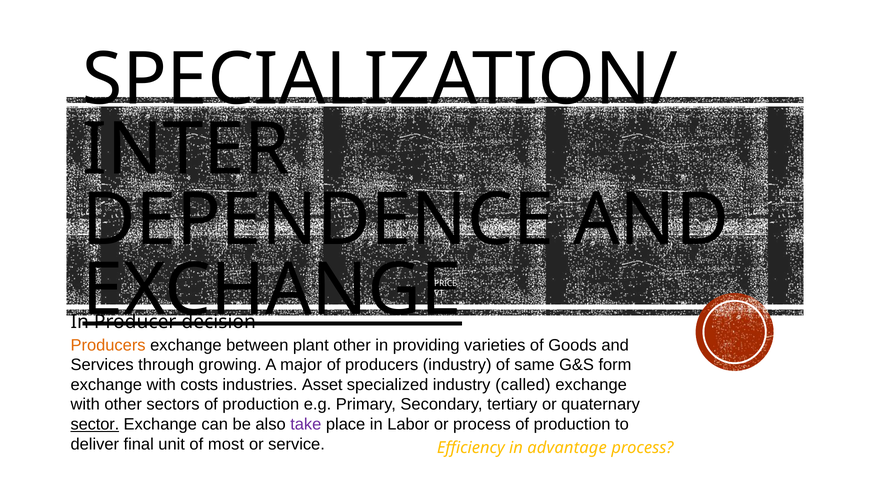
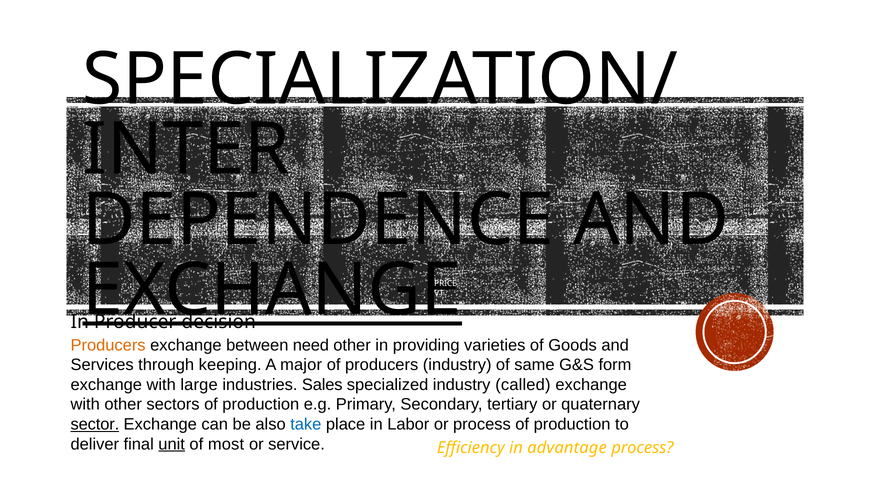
plant: plant -> need (311, 346)
growing: growing -> keeping (230, 365)
costs: costs -> large (199, 385)
Asset: Asset -> Sales (322, 385)
take colour: purple -> blue (306, 425)
unit underline: none -> present (172, 444)
